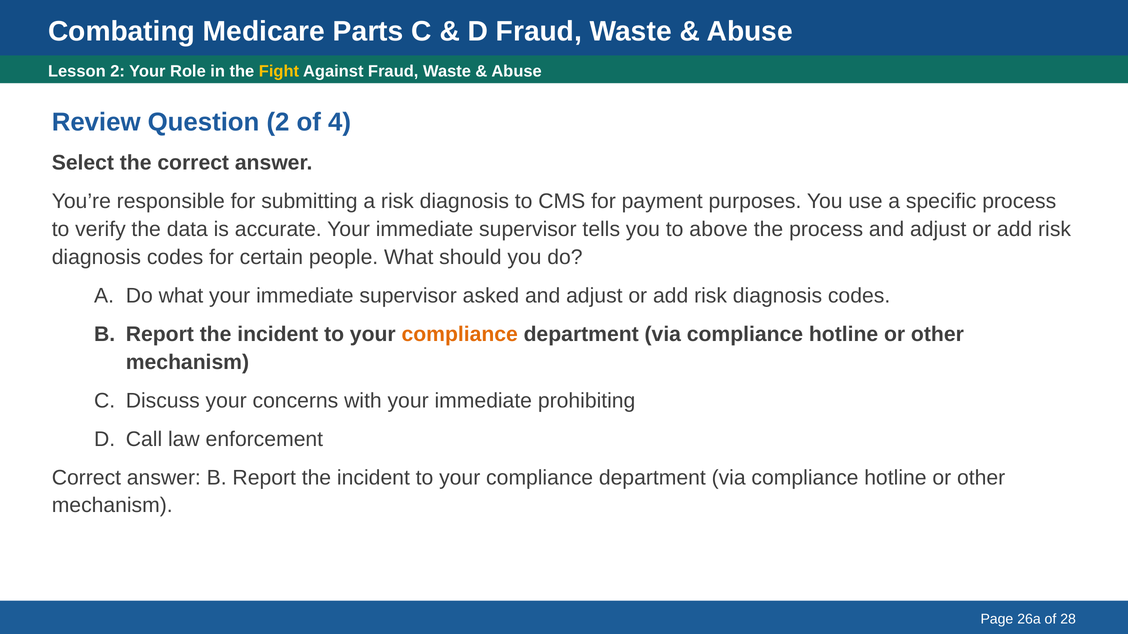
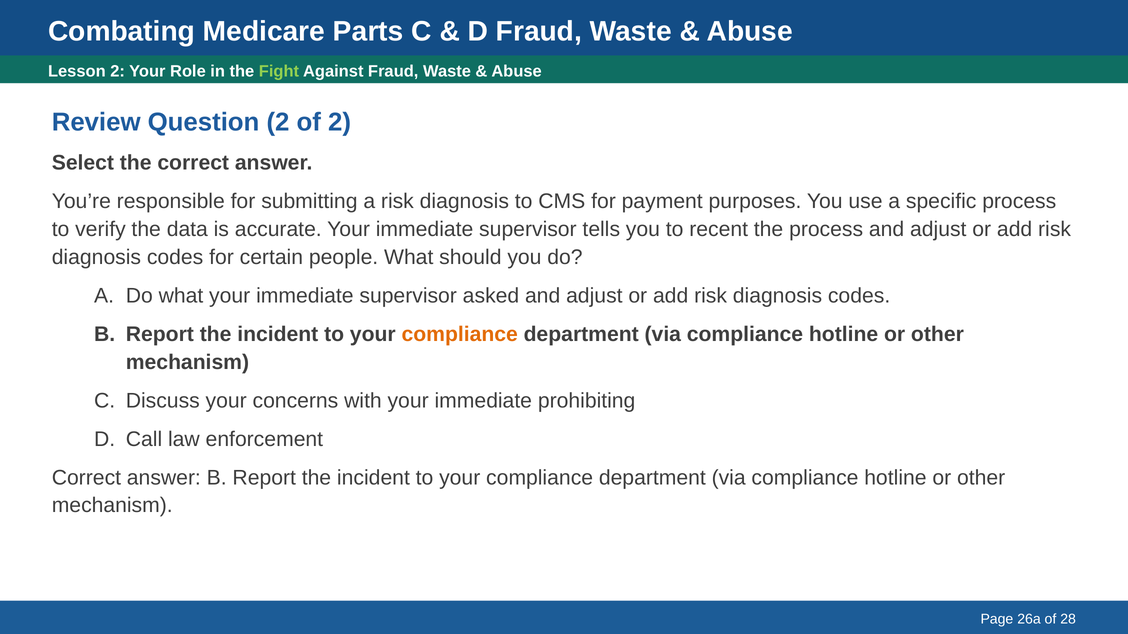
Fight colour: yellow -> light green (279, 72)
of 4: 4 -> 2 (340, 122)
above: above -> recent (719, 230)
